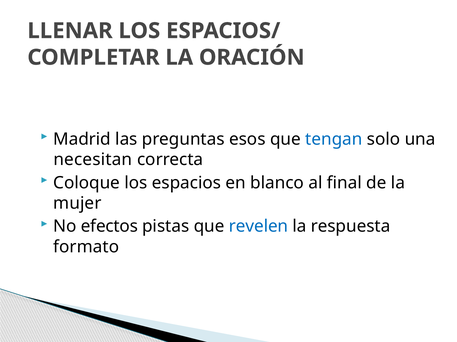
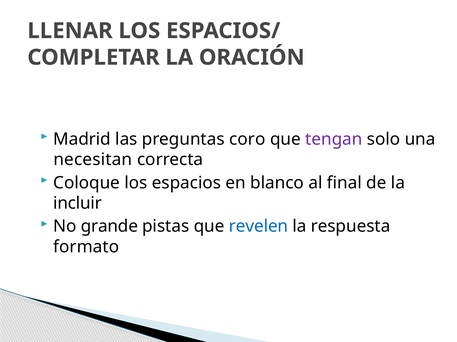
esos: esos -> coro (247, 139)
tengan colour: blue -> purple (334, 139)
mujer: mujer -> incluir (77, 204)
efectos: efectos -> grande (109, 227)
